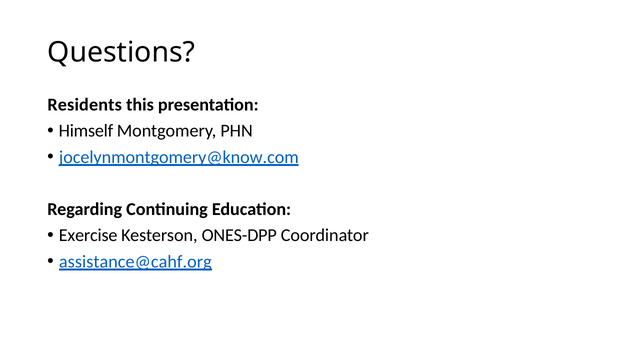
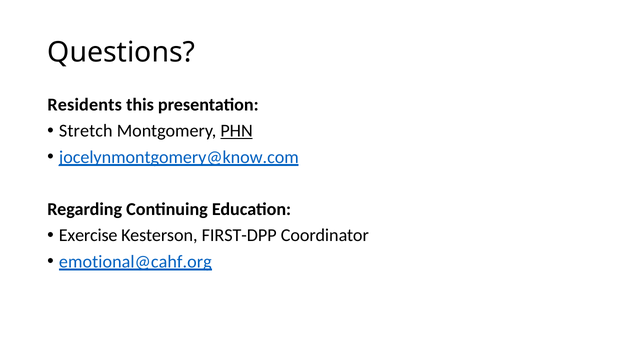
Himself: Himself -> Stretch (86, 131)
PHN underline: none -> present (237, 131)
ONES-DPP: ONES-DPP -> FIRST-DPP (239, 236)
assistance@cahf.org: assistance@cahf.org -> emotional@cahf.org (135, 262)
